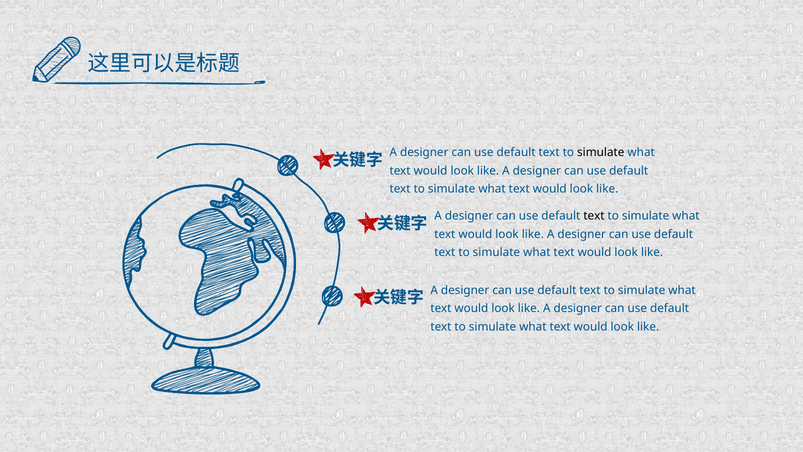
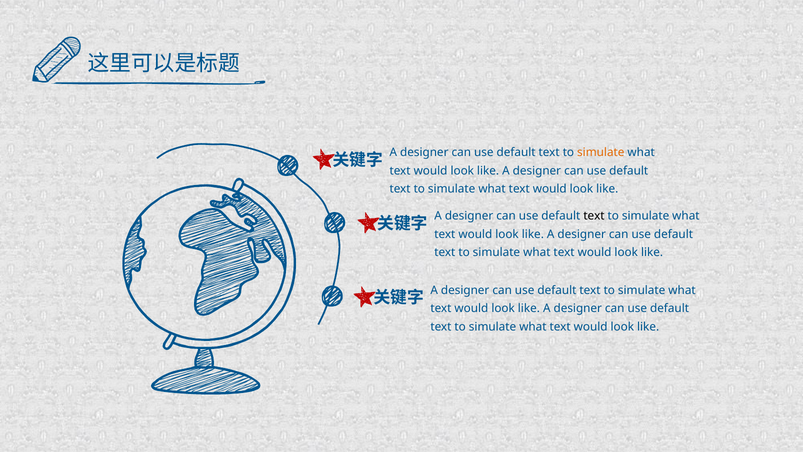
simulate colour: black -> orange (601, 152)
